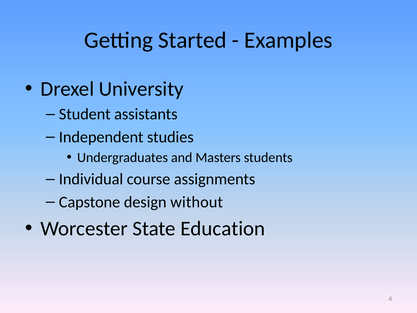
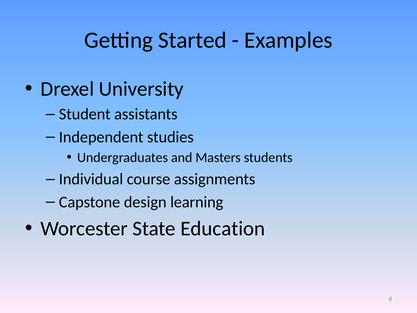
without: without -> learning (197, 202)
